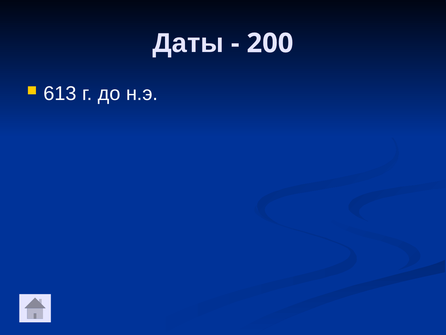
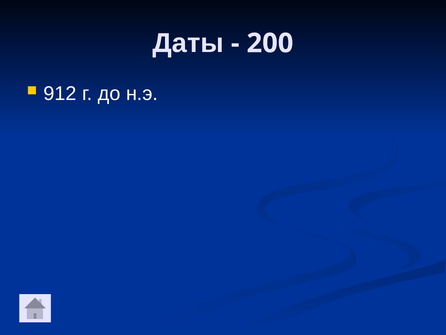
613: 613 -> 912 (60, 94)
